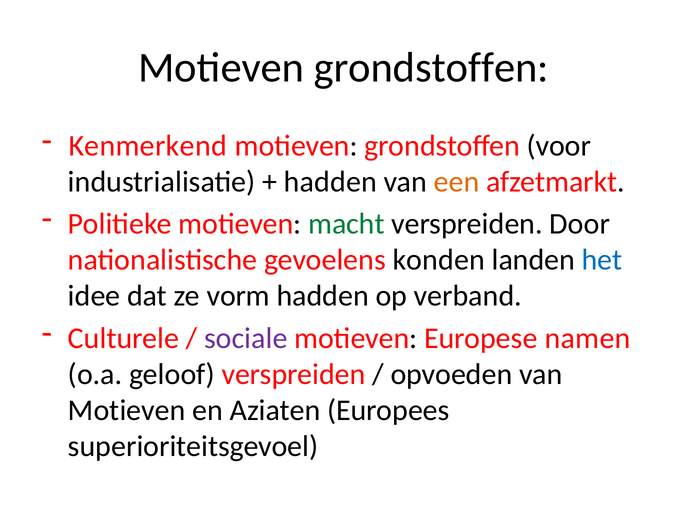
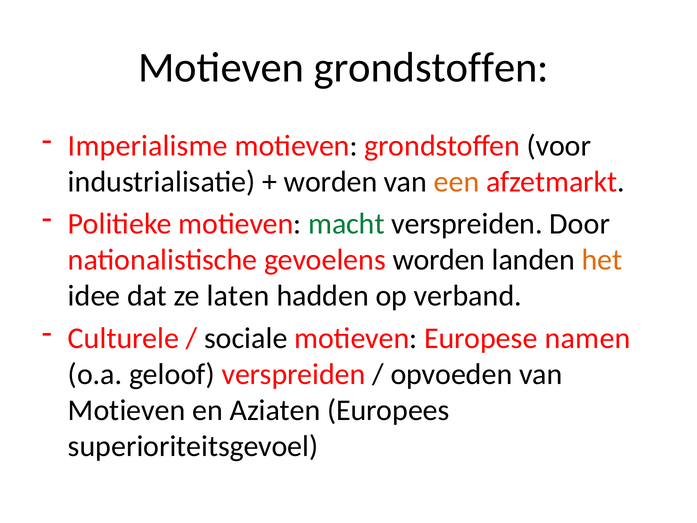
Kenmerkend: Kenmerkend -> Imperialisme (148, 146)
hadden: hadden -> worden (331, 182)
gevoelens konden: konden -> worden (439, 260)
het colour: blue -> orange (602, 260)
vorm: vorm -> laten (238, 296)
sociale colour: purple -> black (246, 338)
